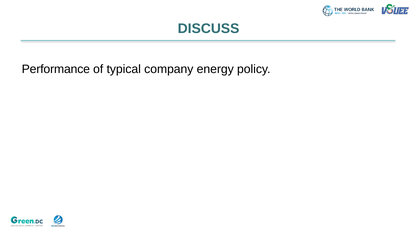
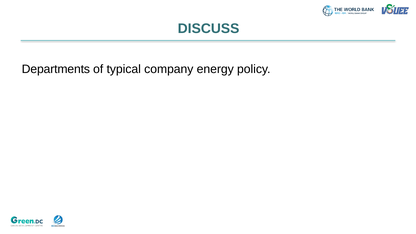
Performance: Performance -> Departments (56, 69)
